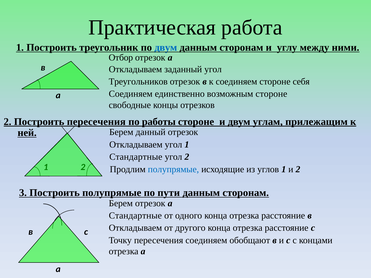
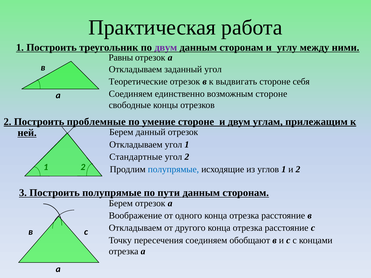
двум colour: blue -> purple (166, 48)
Отбор: Отбор -> Равны (121, 57)
Треугольников: Треугольников -> Теоретические (138, 82)
к соединяем: соединяем -> выдвигать (236, 82)
Построить пересечения: пересечения -> проблемные (96, 122)
работы: работы -> умение (159, 122)
Стандартные: Стандартные -> Воображение (135, 216)
